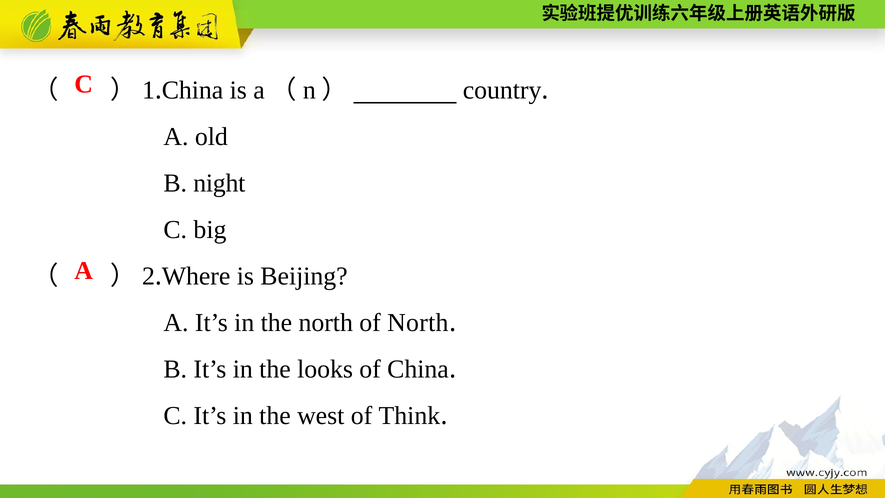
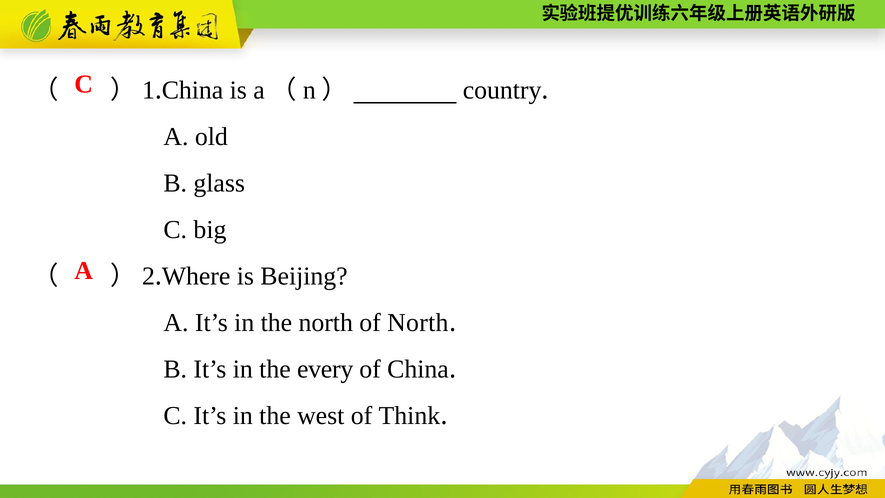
night: night -> glass (219, 183)
looks: looks -> every (325, 369)
